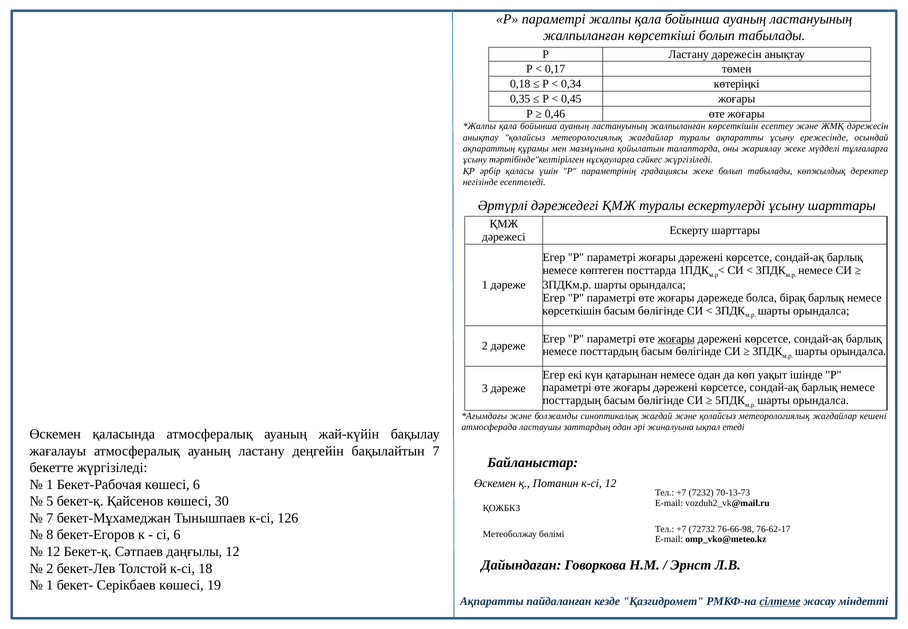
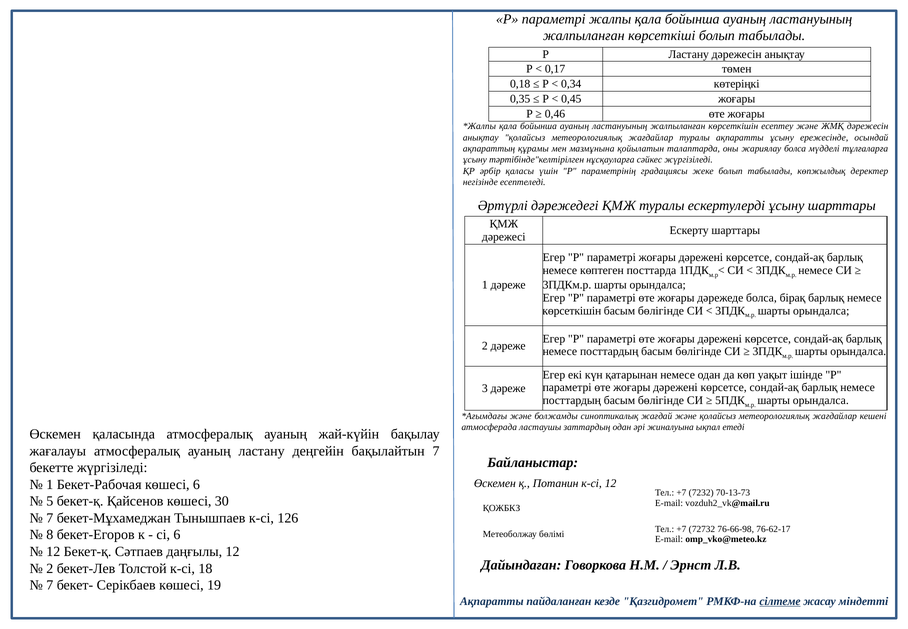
жариялау жеке: жеке -> болса (795, 149)
жоғары underline: present -> none (676, 339)
1: 1 -> 7 (50, 585)
